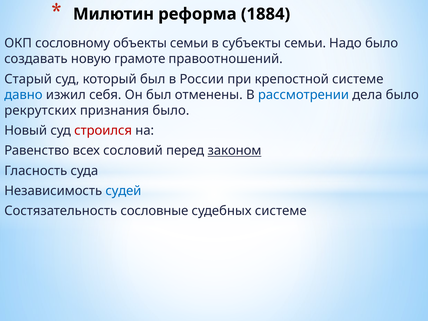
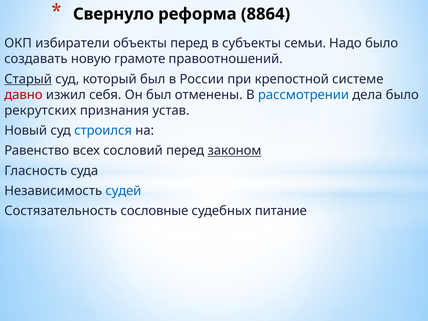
Милютин: Милютин -> Свернуло (114, 14)
1884: 1884 -> 8864 (266, 14)
сословному: сословному -> избиратели (73, 43)
объекты семьи: семьи -> перед (189, 43)
Старый underline: none -> present (28, 79)
давно colour: blue -> red (23, 95)
признания было: было -> устав (171, 110)
строился colour: red -> blue (103, 131)
судебных системе: системе -> питание (281, 211)
